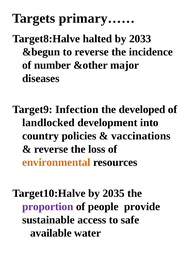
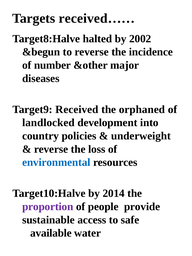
primary……: primary…… -> received…… (97, 18)
2033: 2033 -> 2002 (140, 39)
Infection: Infection -> Received (77, 109)
developed: developed -> orphaned (142, 109)
vaccinations: vaccinations -> underweight (141, 136)
environmental colour: orange -> blue (56, 162)
2035: 2035 -> 2014 (114, 193)
